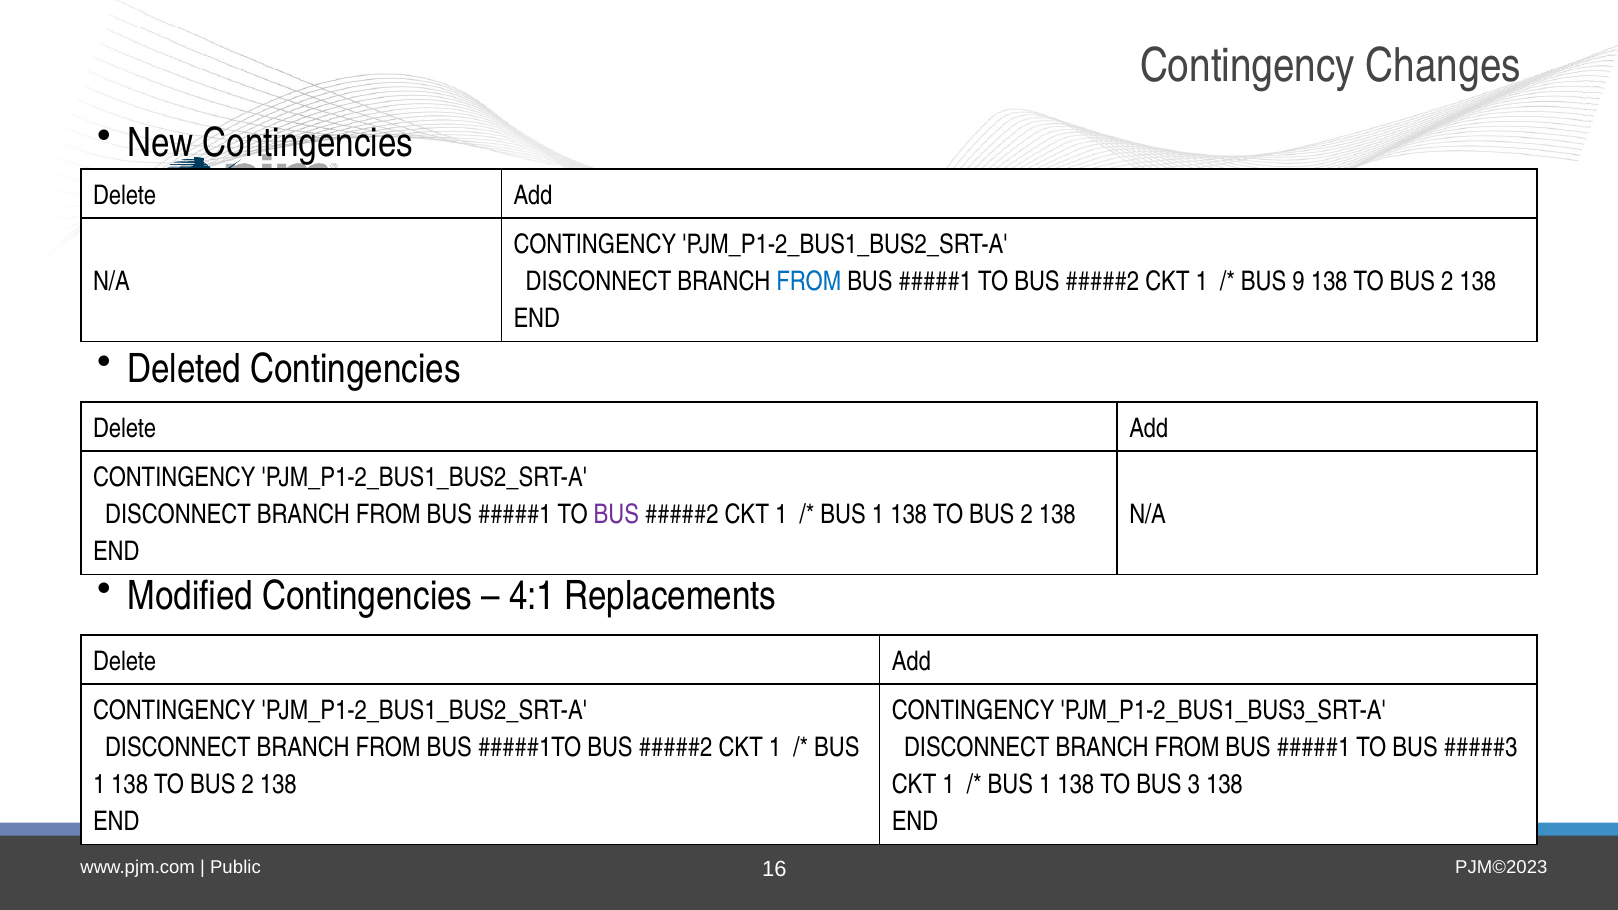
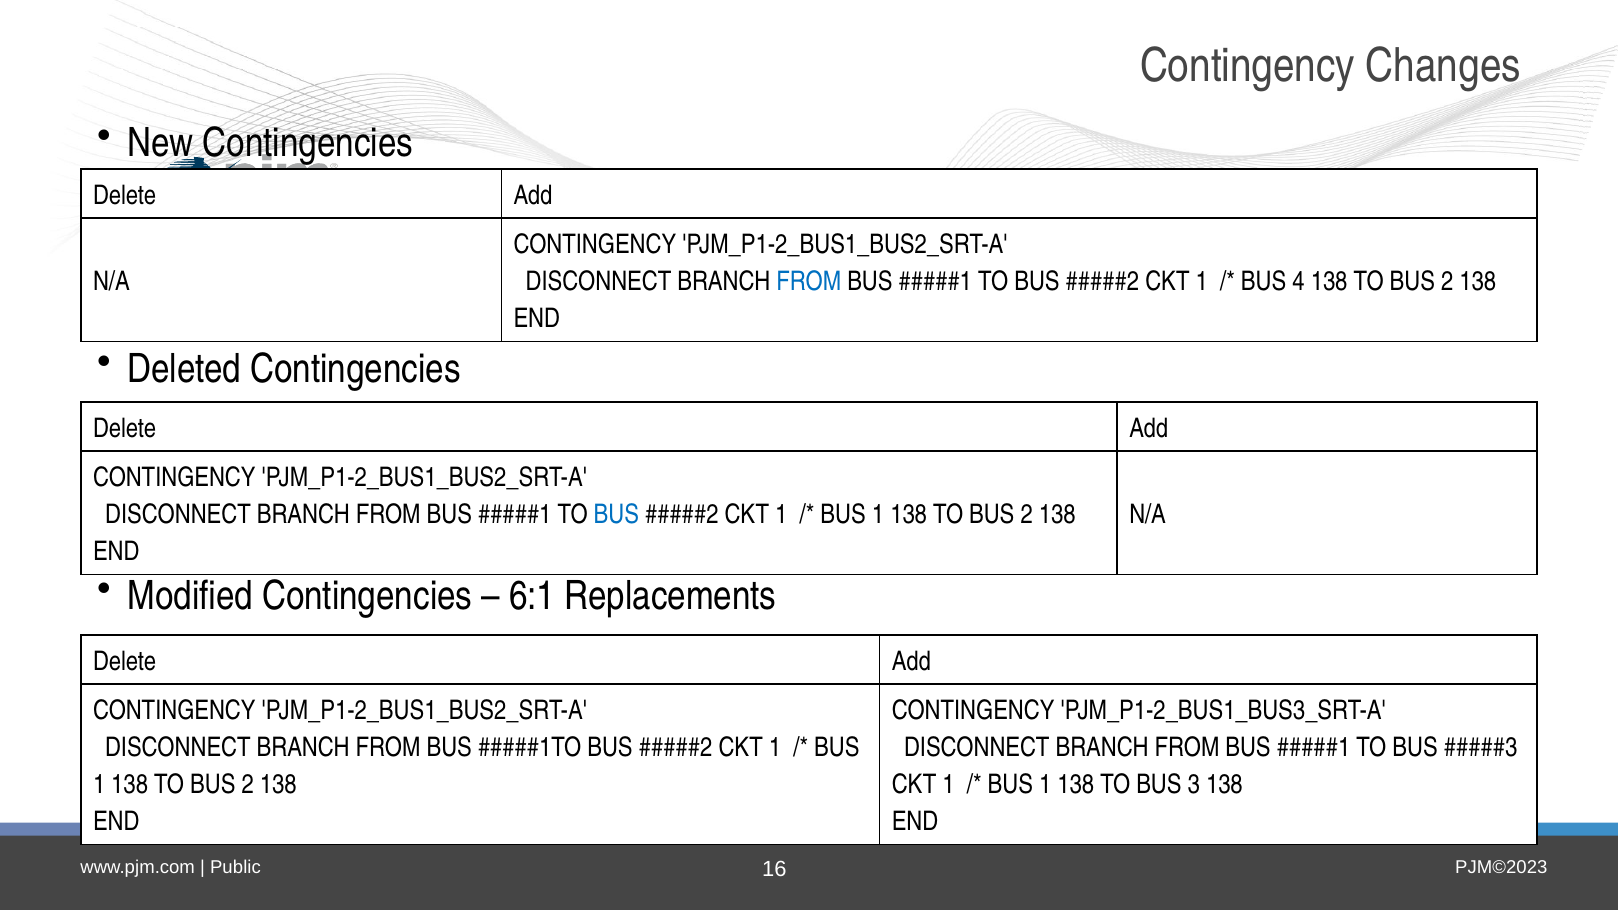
9: 9 -> 4 (1299, 282)
BUS colour: purple -> blue (616, 515)
4:1: 4:1 -> 6:1 (532, 596)
